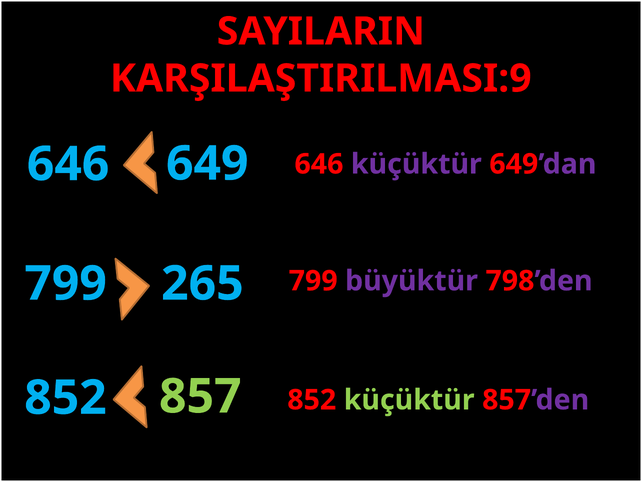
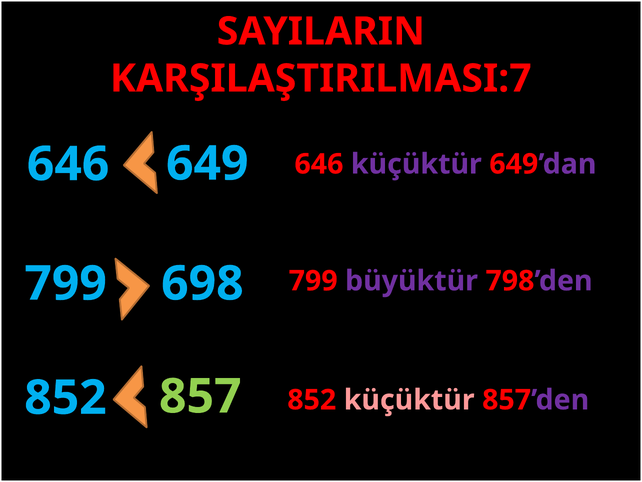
KARŞILAŞTIRILMASI:9: KARŞILAŞTIRILMASI:9 -> KARŞILAŞTIRILMASI:7 (321, 79)
265: 265 -> 698 (202, 283)
küçüktür colour: light green -> pink (409, 400)
